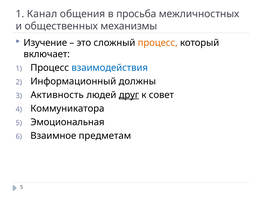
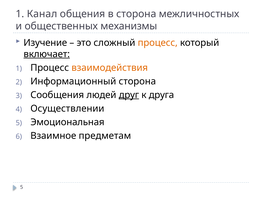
в просьба: просьба -> сторона (136, 14)
включает underline: none -> present (47, 54)
взаимодействия colour: blue -> orange (110, 68)
Информационный должны: должны -> сторона (137, 81)
Активность: Активность -> Сообщения (57, 95)
совет: совет -> друга (161, 95)
Коммуникатора: Коммуникатора -> Осуществлении (67, 108)
